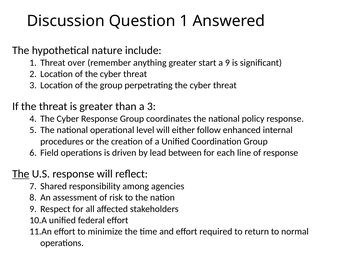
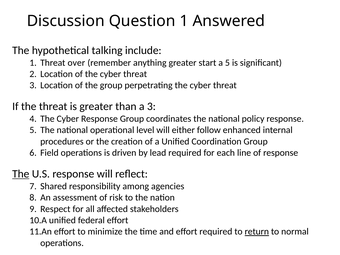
nature: nature -> talking (107, 50)
a 9: 9 -> 5 (227, 63)
lead between: between -> required (185, 153)
return underline: none -> present (257, 232)
